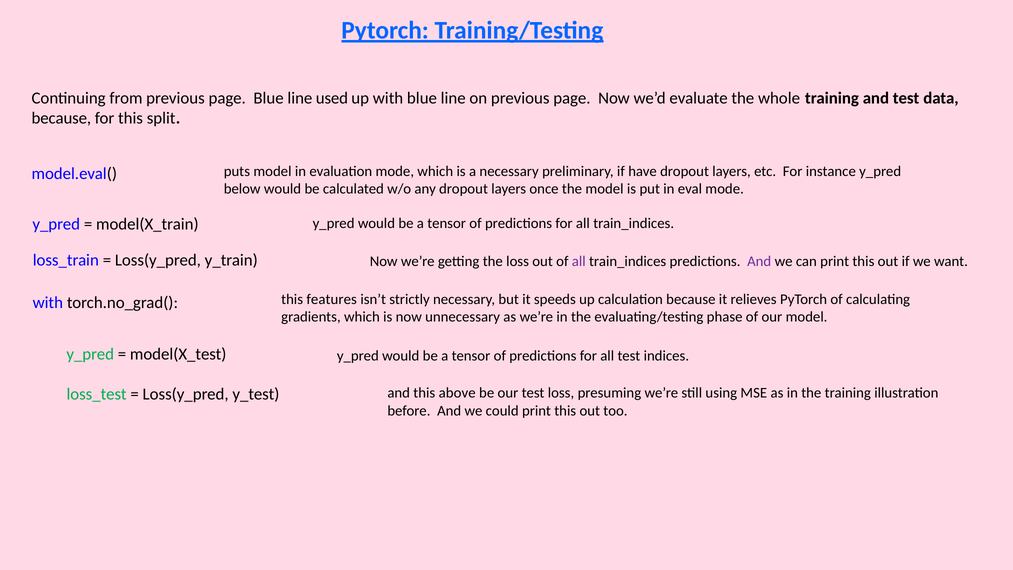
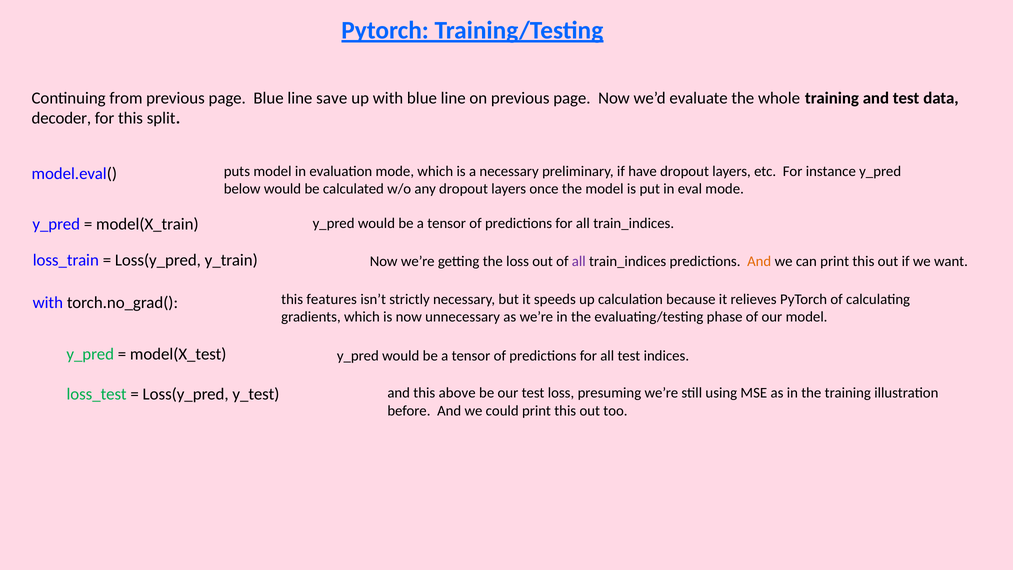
used: used -> save (332, 98)
because: because -> decoder (61, 118)
And colour: purple -> orange (759, 261)
